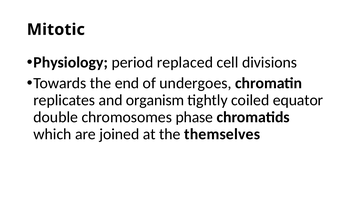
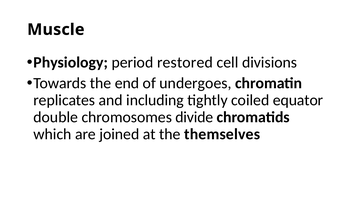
Mitotic: Mitotic -> Muscle (56, 30)
replaced: replaced -> restored (185, 62)
organism: organism -> including (155, 100)
phase: phase -> divide (194, 117)
